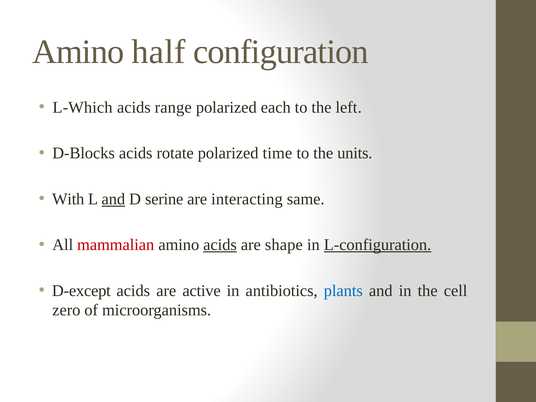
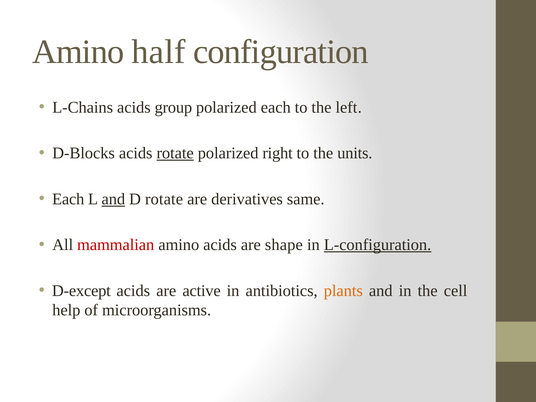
L-Which: L-Which -> L-Chains (83, 107)
range: range -> group (173, 107)
rotate underline: none -> present (175, 153)
time: time -> right (278, 153)
With: With -> Each (68, 199)
D serine: serine -> rotate (164, 199)
interacting: interacting -> derivatives (247, 199)
acids underline: present -> none (220, 245)
plants colour: blue -> orange (343, 291)
zero: zero -> help (66, 310)
